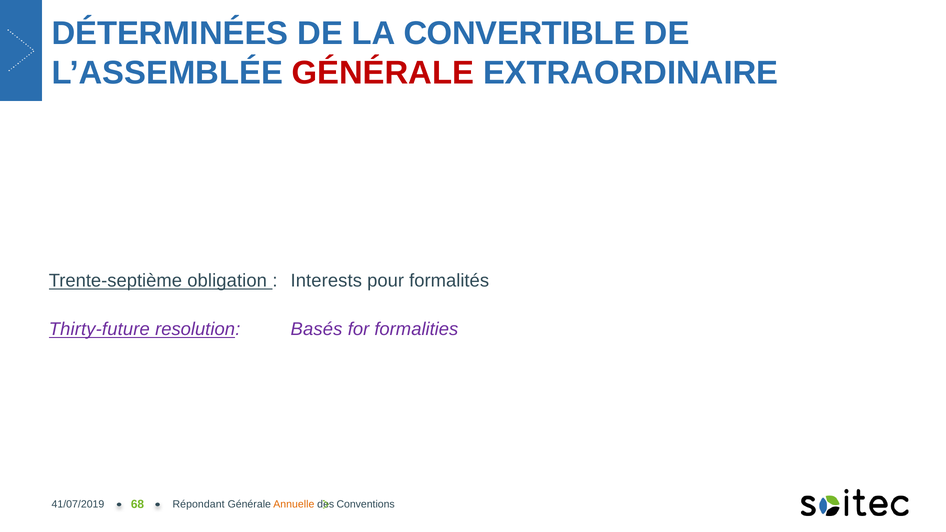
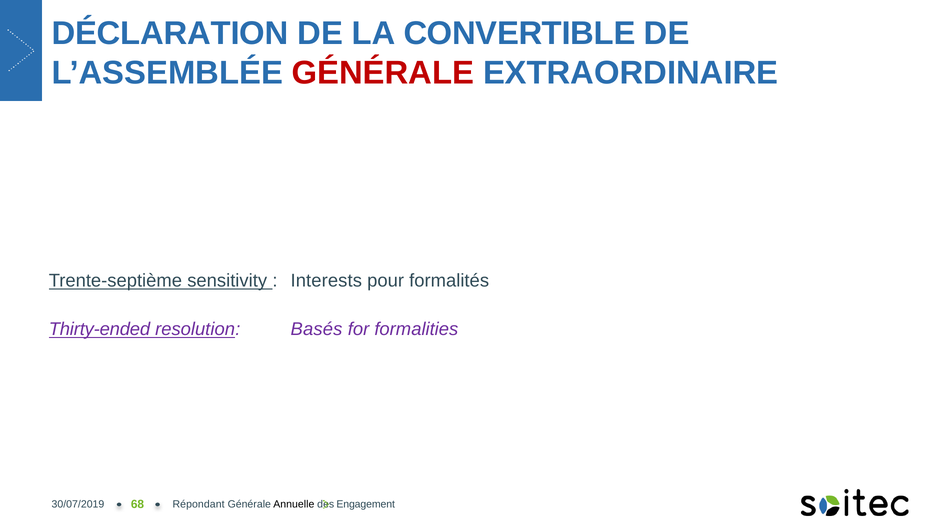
DÉTERMINÉES: DÉTERMINÉES -> DÉCLARATION (170, 33)
obligation: obligation -> sensitivity (227, 281)
Thirty-future: Thirty-future -> Thirty-ended (99, 329)
41/07/2019: 41/07/2019 -> 30/07/2019 (78, 505)
Annuelle colour: orange -> black (294, 505)
Conventions: Conventions -> Engagement (366, 505)
